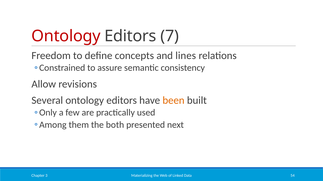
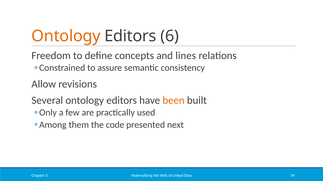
Ontology colour: red -> orange (66, 36)
7: 7 -> 6 (170, 36)
both: both -> code (115, 125)
